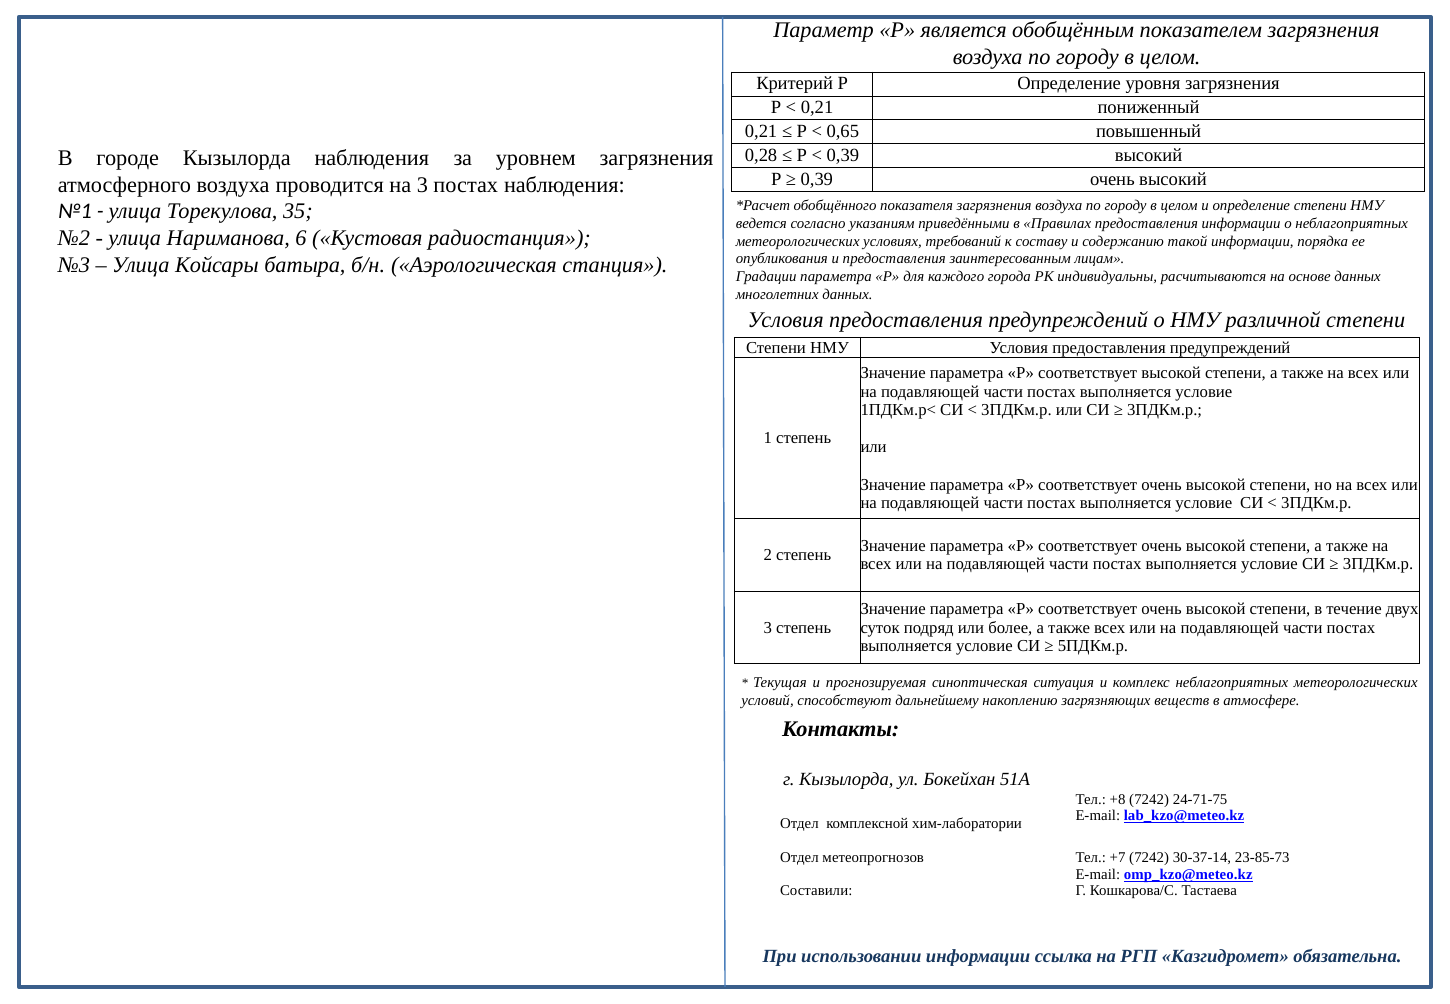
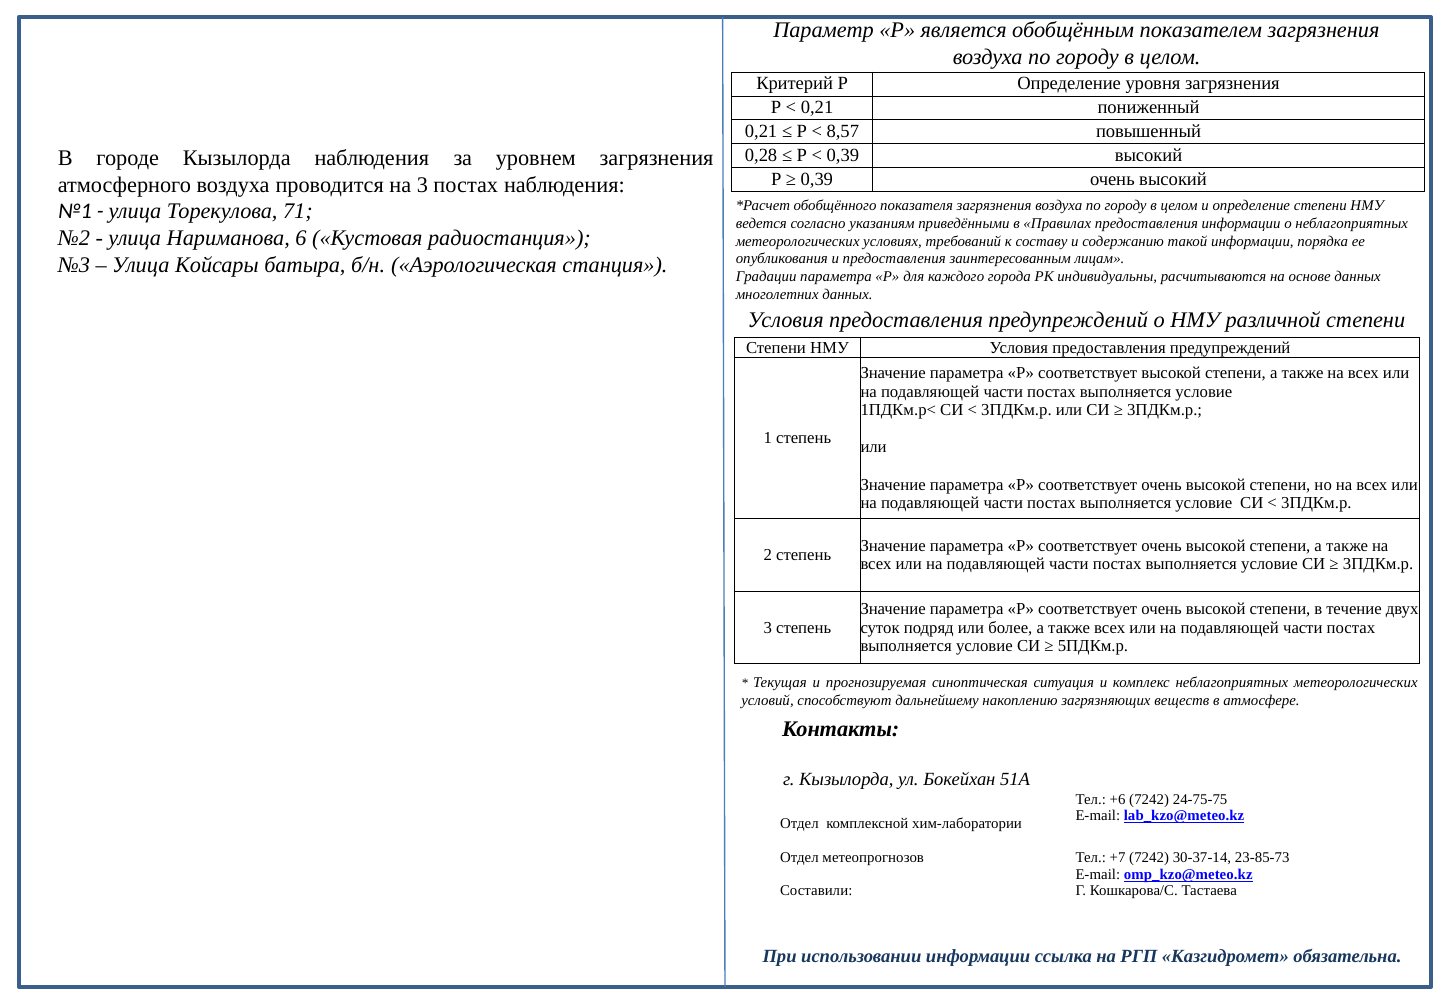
0,65: 0,65 -> 8,57 (843, 132)
35: 35 -> 71 (298, 212)
+8: +8 -> +6 (1118, 799)
24-71-75: 24-71-75 -> 24-75-75 (1200, 799)
